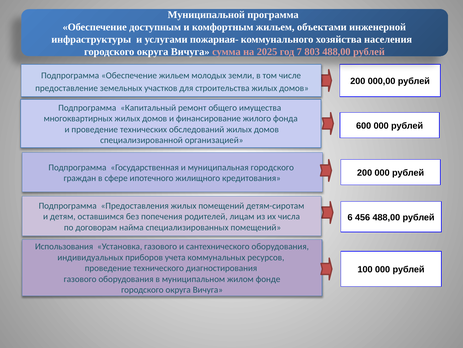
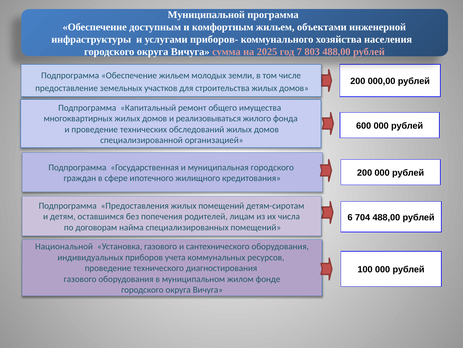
пожарная-: пожарная- -> приборов- (214, 39)
финансирование: финансирование -> реализовываться (208, 118)
456: 456 -> 704 (363, 217)
Использования: Использования -> Национальной (64, 246)
